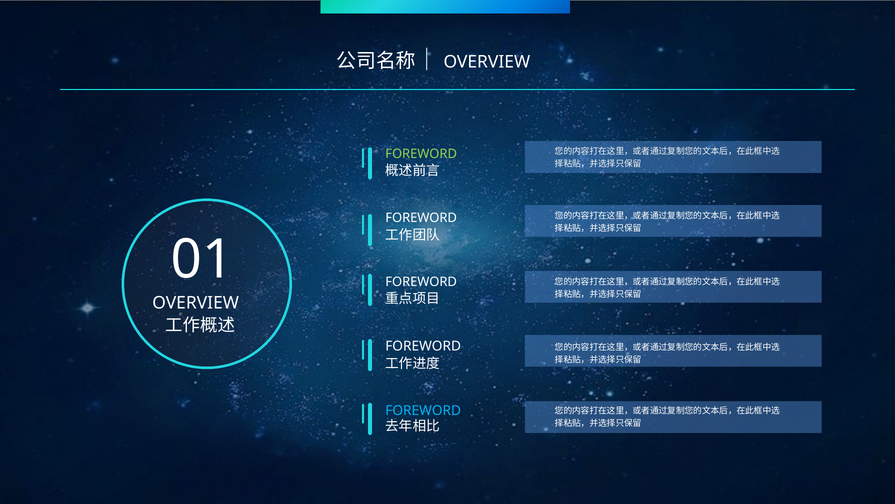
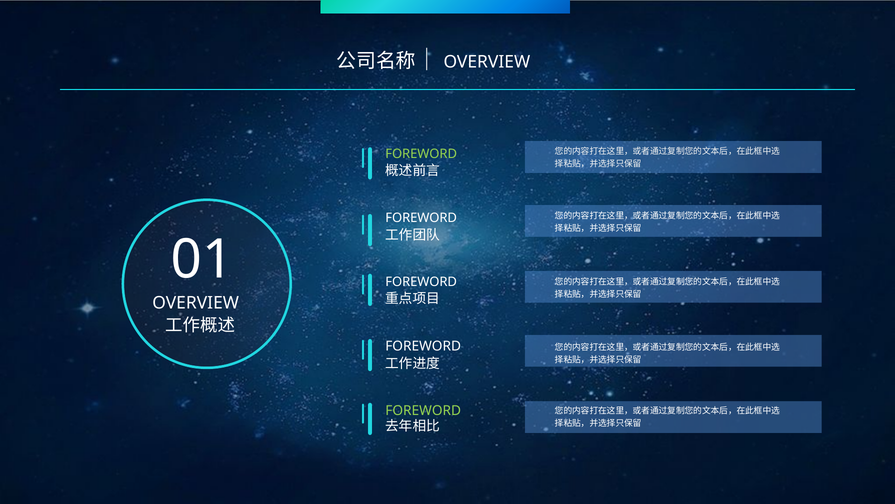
FOREWORD colour: light blue -> light green (423, 410)
